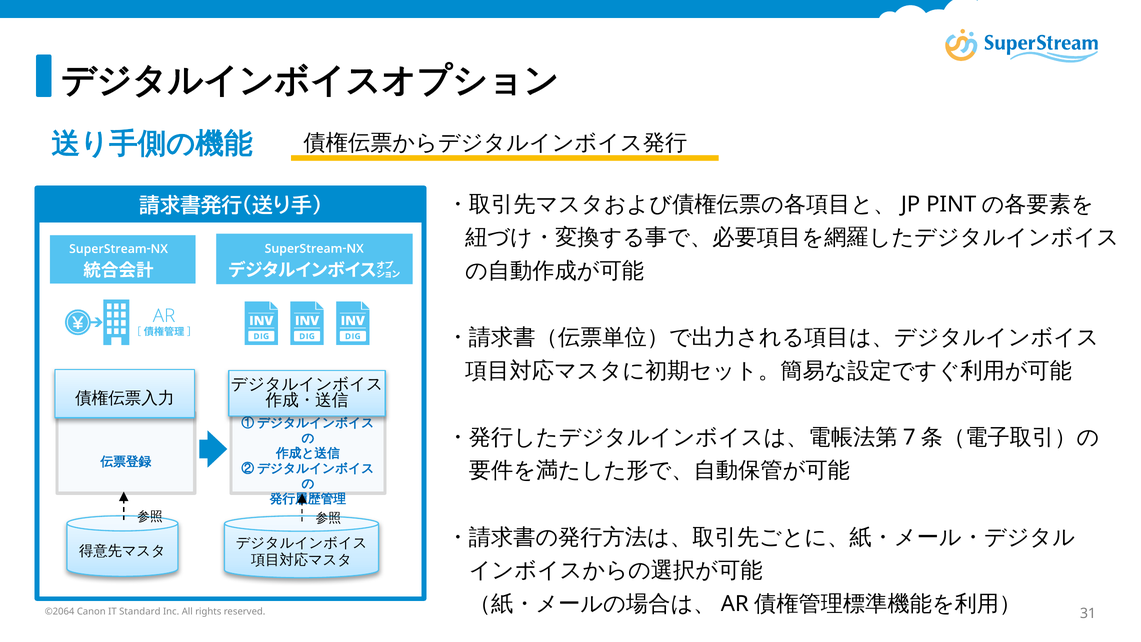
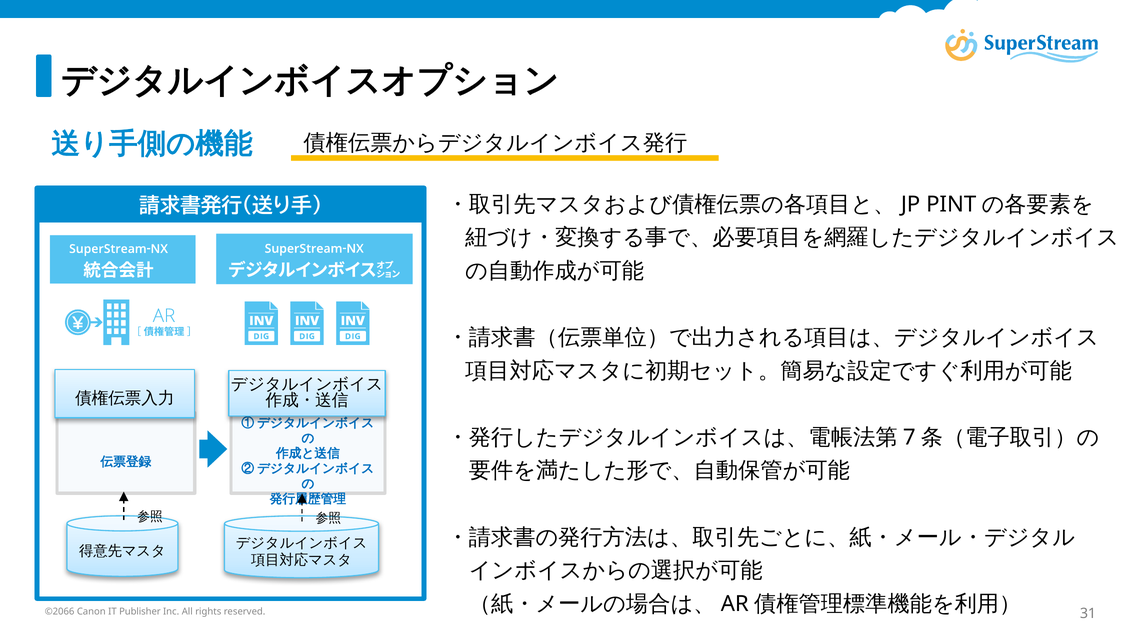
©2064: ©2064 -> ©2066 (60, 611)
Standard: Standard -> Publisher (140, 611)
